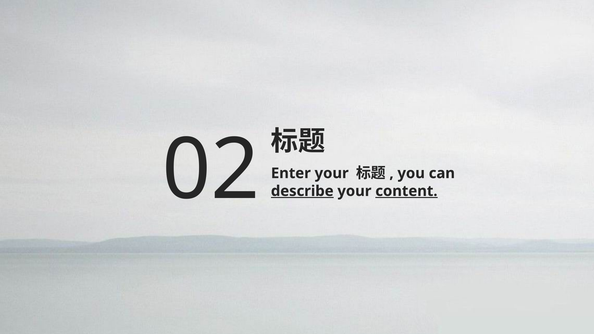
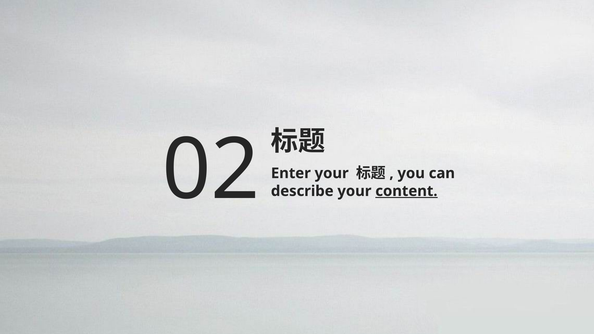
describe underline: present -> none (302, 191)
